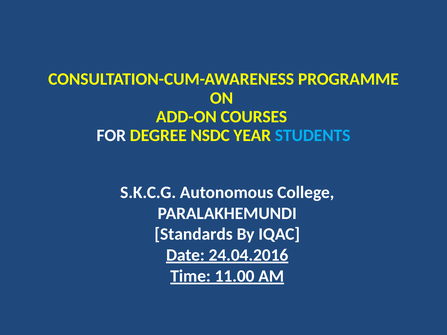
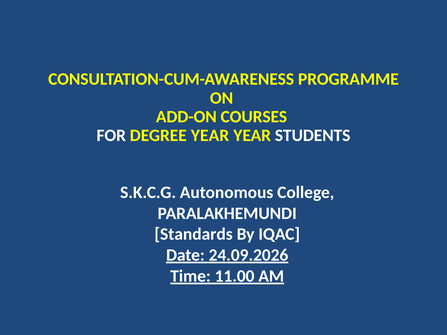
DEGREE NSDC: NSDC -> YEAR (210, 136)
STUDENTS colour: light blue -> white (313, 136)
24.04.2016: 24.04.2016 -> 24.09.2026 (248, 255)
